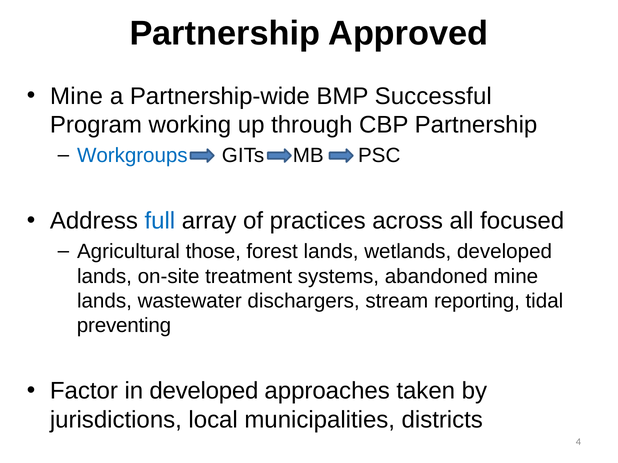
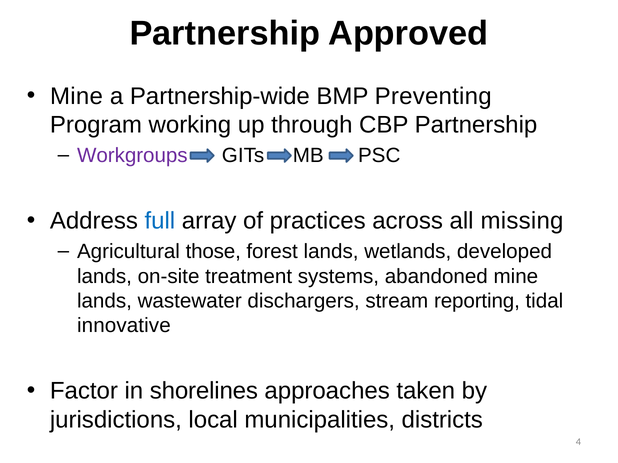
Successful: Successful -> Preventing (433, 96)
Workgroups colour: blue -> purple (132, 156)
focused: focused -> missing (522, 221)
preventing: preventing -> innovative (124, 326)
in developed: developed -> shorelines (204, 391)
